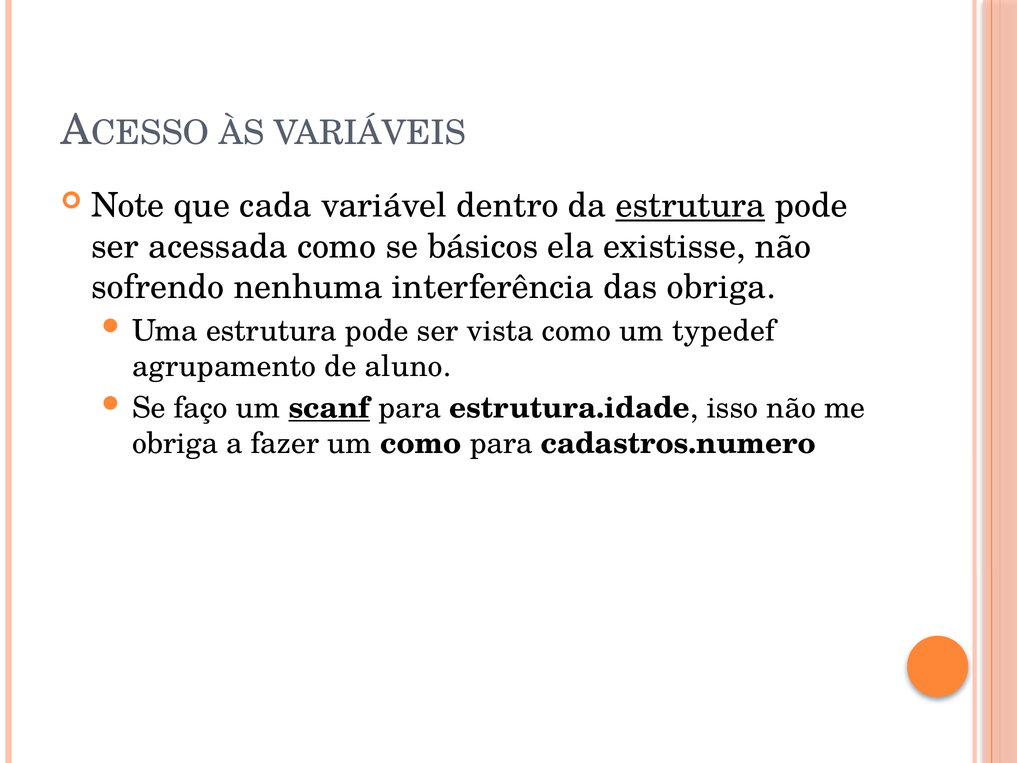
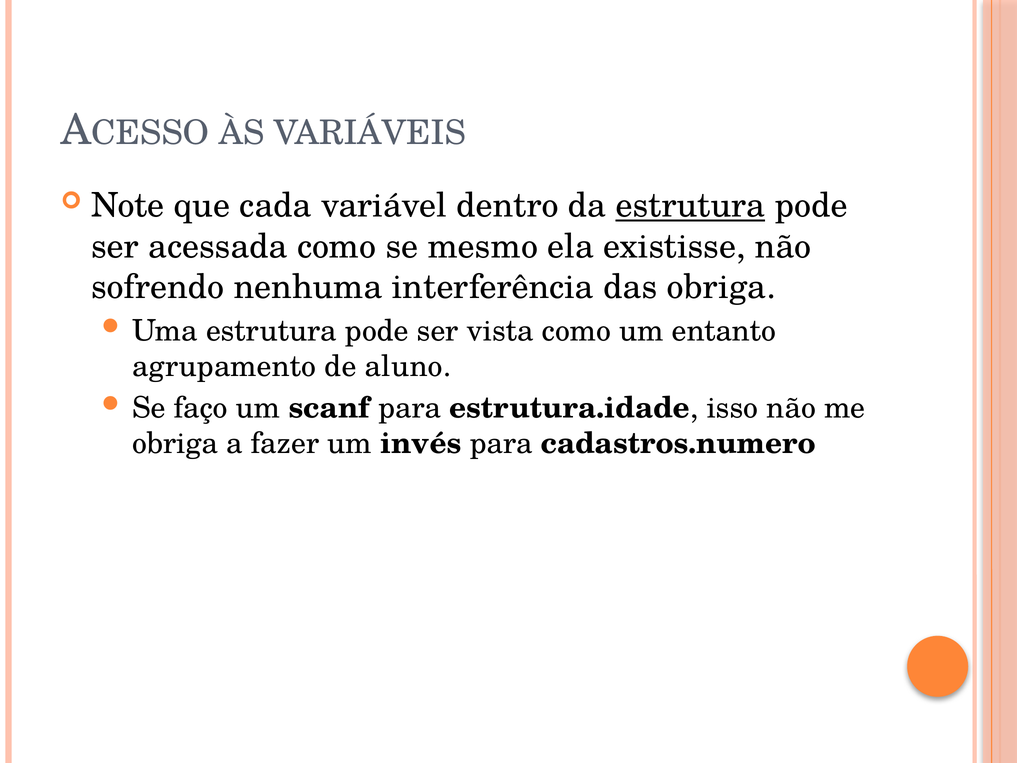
básicos: básicos -> mesmo (483, 246)
typedef: typedef -> entanto (724, 331)
scanf underline: present -> none (329, 408)
um como: como -> invés (421, 444)
